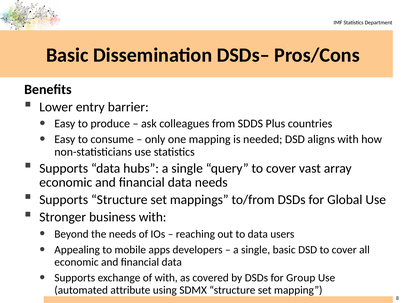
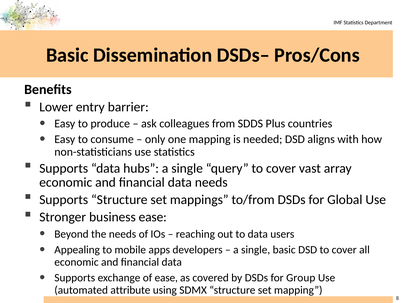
business with: with -> ease (153, 217)
of with: with -> ease (166, 277)
